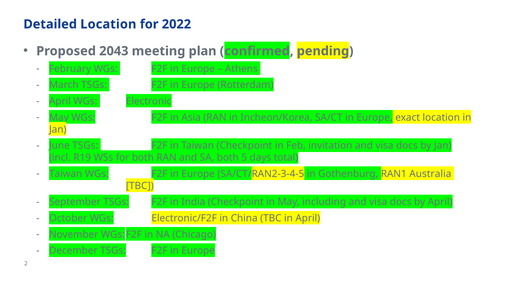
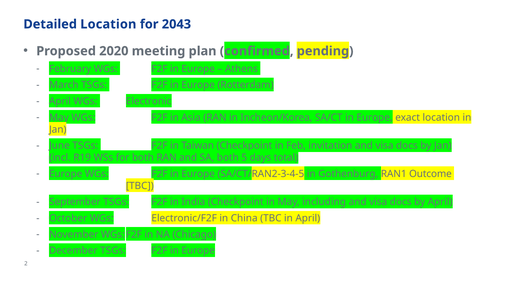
2022: 2022 -> 2043 (176, 24)
2043: 2043 -> 2020 (114, 51)
Taiwan: Taiwan -> Europe (66, 174)
Australia: Australia -> Outcome (430, 174)
